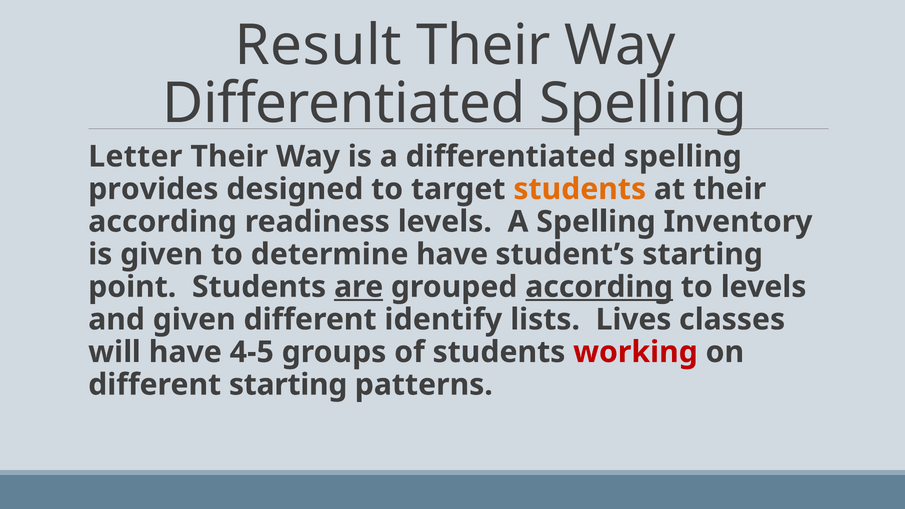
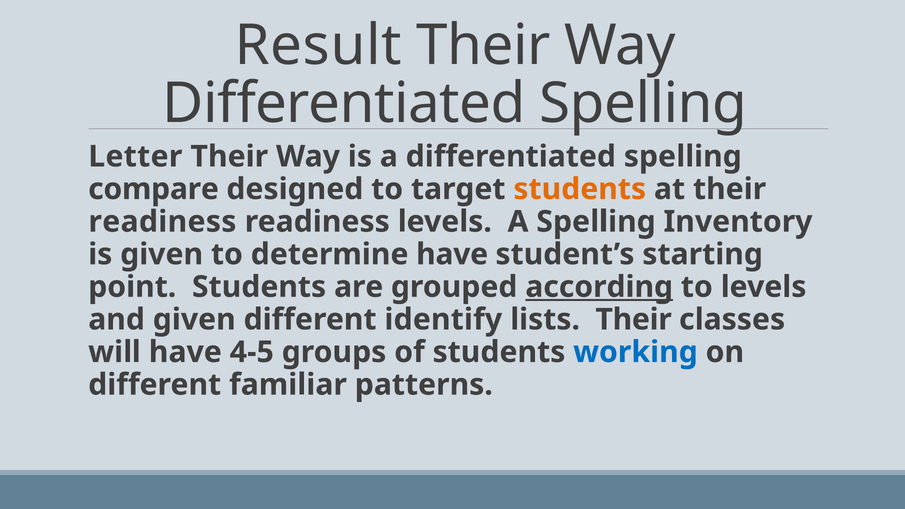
provides: provides -> compare (154, 189)
according: according -> readiness (162, 222)
are underline: present -> none (359, 287)
lists Lives: Lives -> Their (634, 320)
working colour: red -> blue (635, 352)
different starting: starting -> familiar (288, 385)
